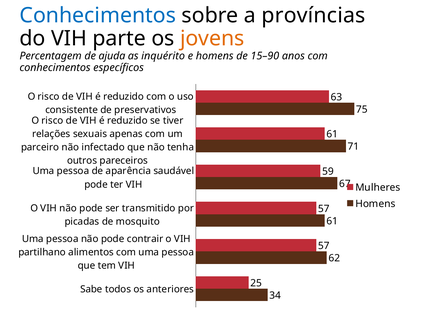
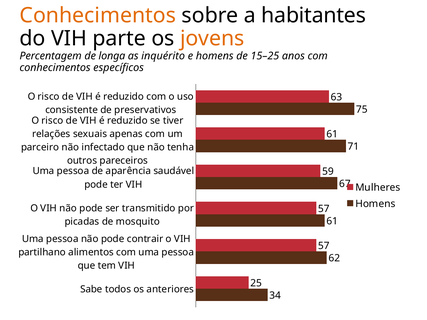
Conhecimentos colour: blue -> orange (98, 15)
províncias: províncias -> habitantes (314, 15)
ajuda: ajuda -> longa (112, 56)
15–90: 15–90 -> 15–25 (265, 56)
